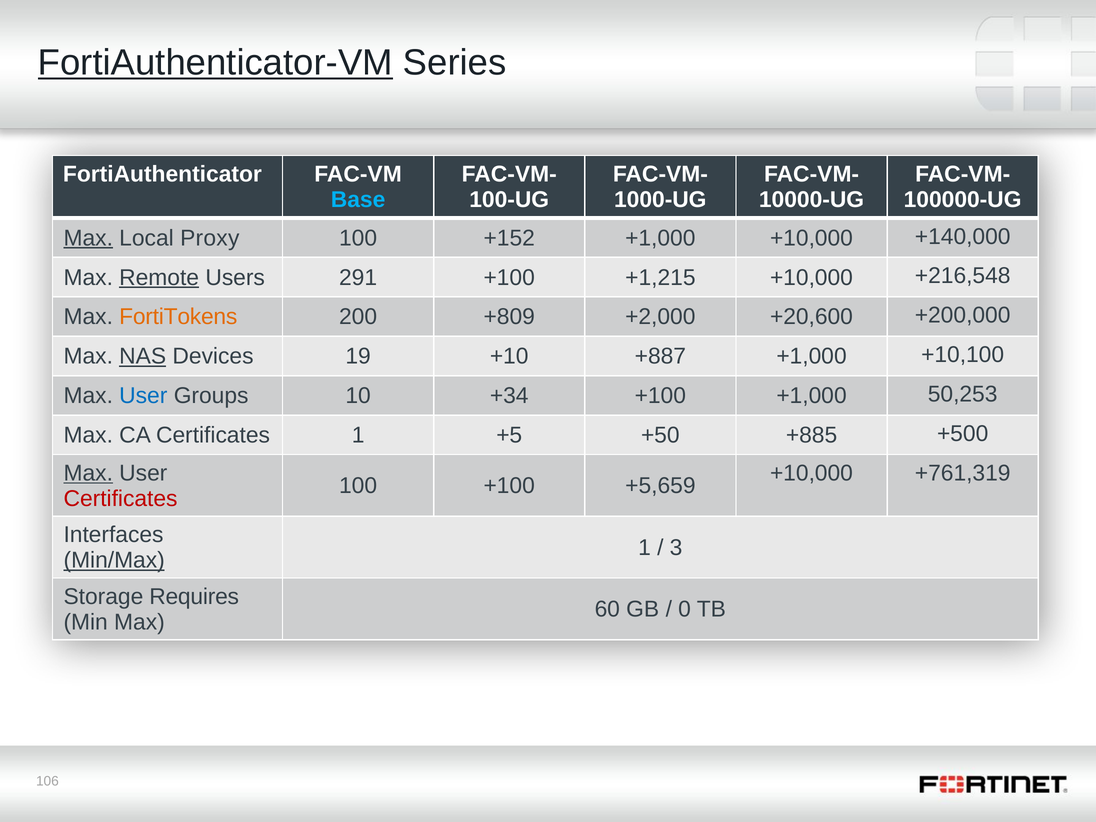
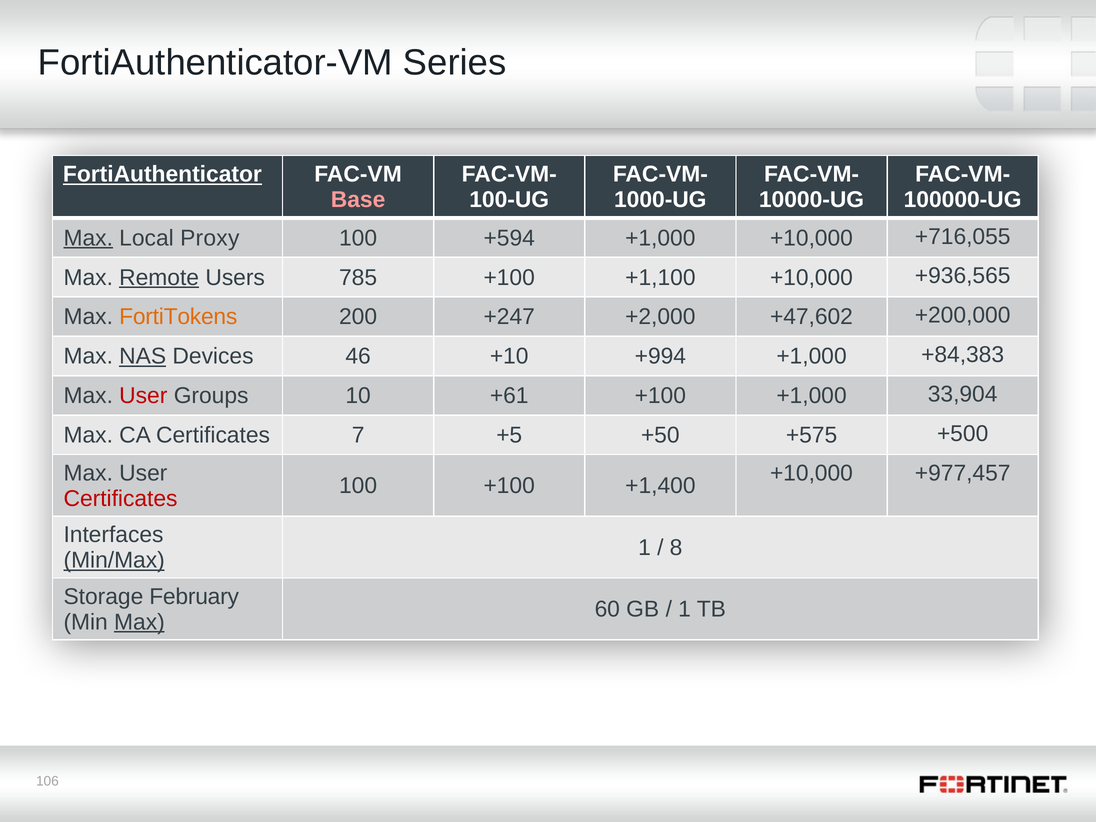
FortiAuthenticator-VM underline: present -> none (215, 63)
FortiAuthenticator underline: none -> present (162, 174)
Base colour: light blue -> pink (358, 200)
+152: +152 -> +594 (509, 238)
+140,000: +140,000 -> +716,055 (963, 237)
291: 291 -> 785 (358, 278)
+1,215: +1,215 -> +1,100 (660, 278)
+216,548: +216,548 -> +936,565 (963, 276)
+809: +809 -> +247 (509, 317)
+20,600: +20,600 -> +47,602 (811, 317)
19: 19 -> 46 (358, 356)
+887: +887 -> +994 (660, 356)
+10,100: +10,100 -> +84,383 (963, 355)
User colour: blue -> red (143, 396)
+34: +34 -> +61 (509, 396)
50,253: 50,253 -> 33,904 (963, 394)
Certificates 1: 1 -> 7 (358, 435)
+885: +885 -> +575 (812, 435)
Max underline: present -> none (88, 473)
+761,319: +761,319 -> +977,457 (963, 473)
+5,659: +5,659 -> +1,400 (660, 486)
3: 3 -> 8 (676, 548)
Requires: Requires -> February (194, 597)
0: 0 -> 1 (685, 609)
Max underline: none -> present (139, 622)
